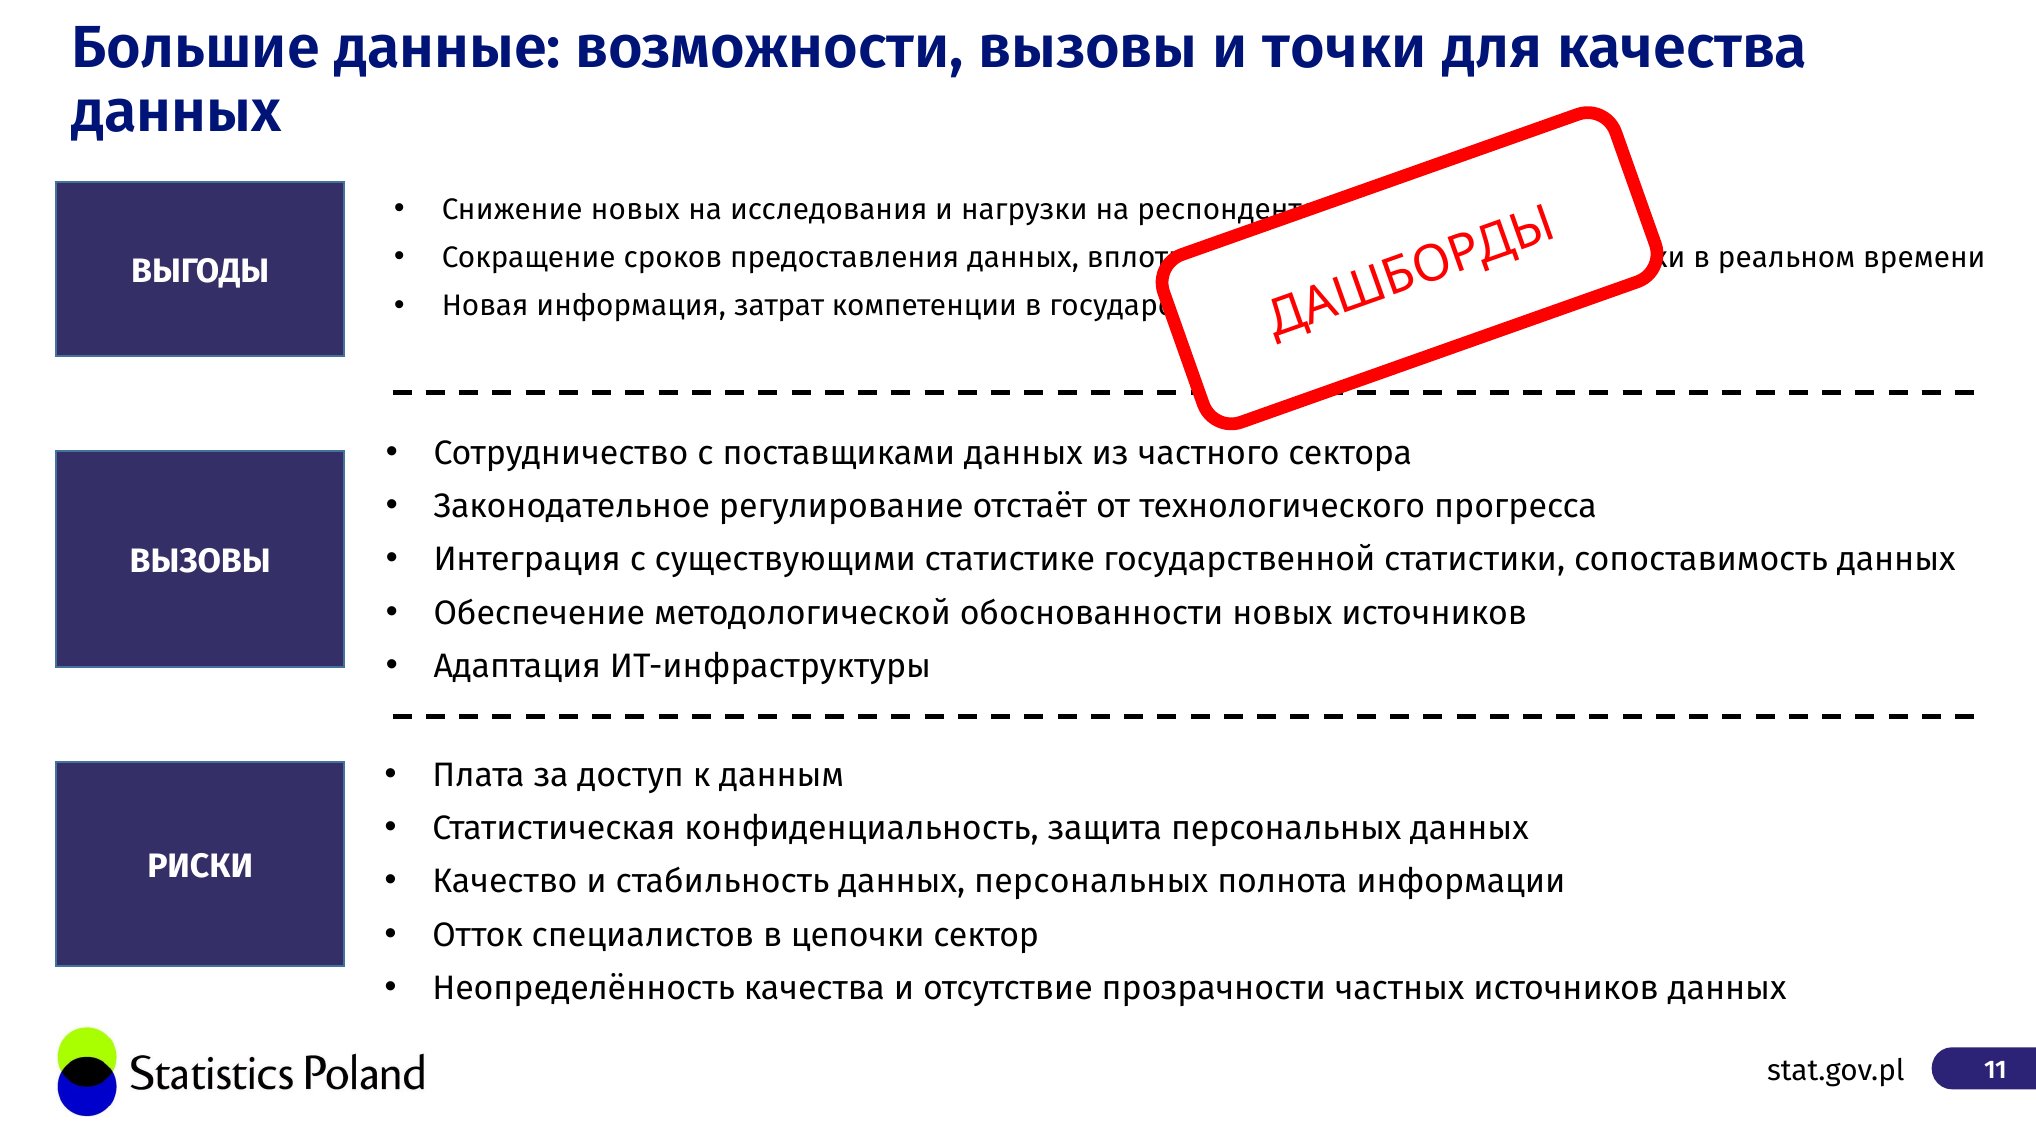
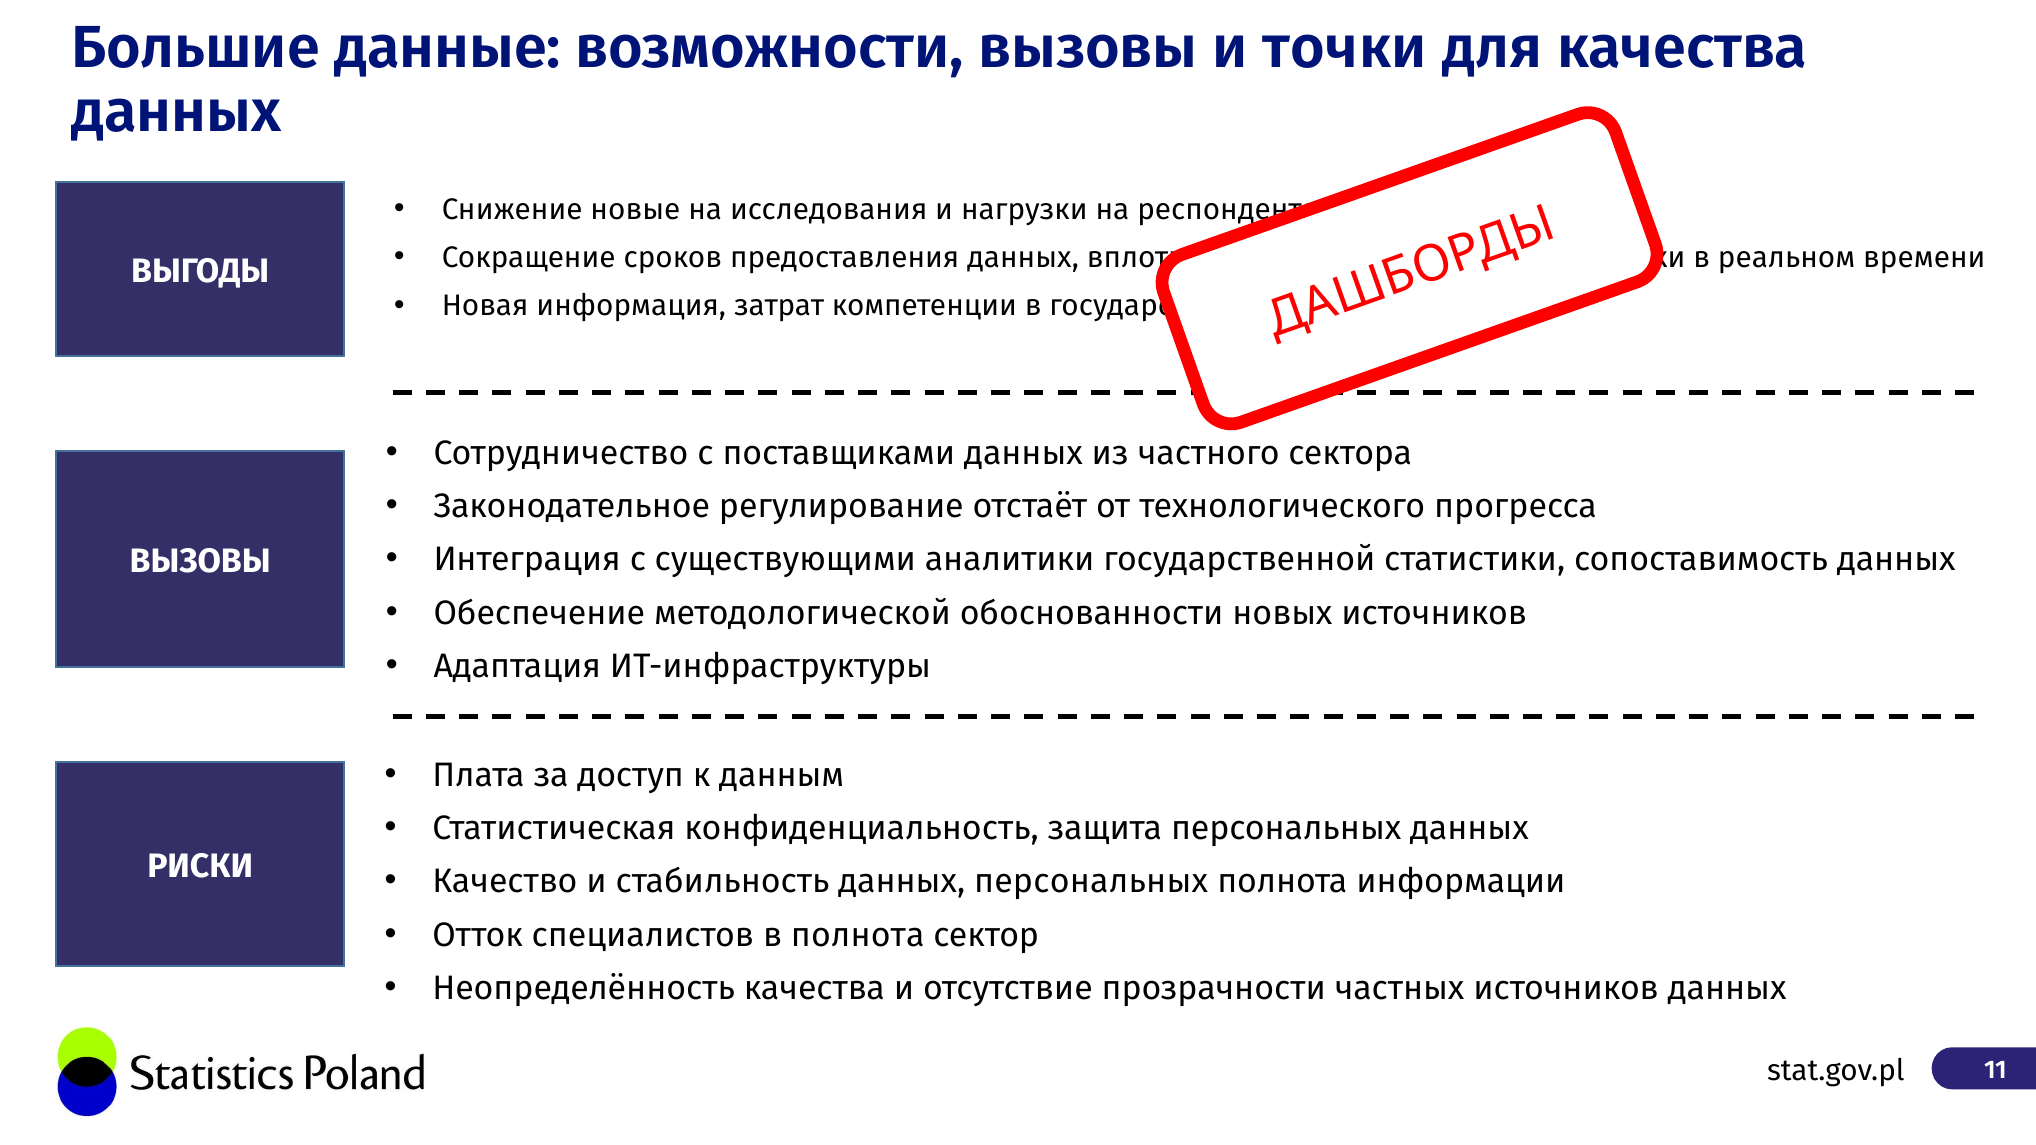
Снижение новых: новых -> новые (635, 209)
существующими статистике: статистике -> аналитики (1010, 560)
в цепочки: цепочки -> полнота (858, 935)
